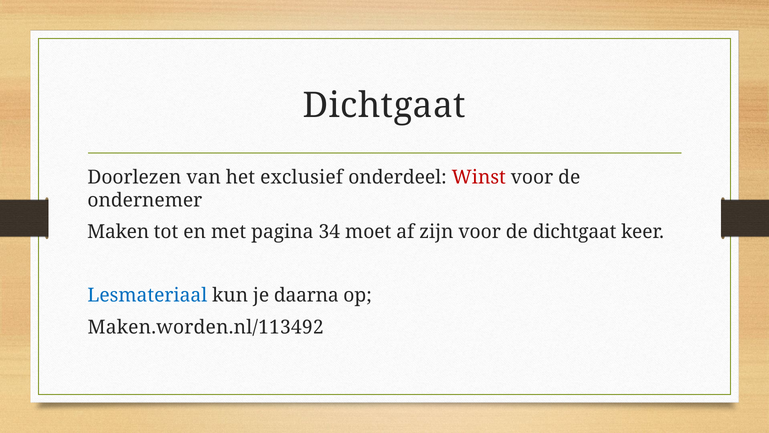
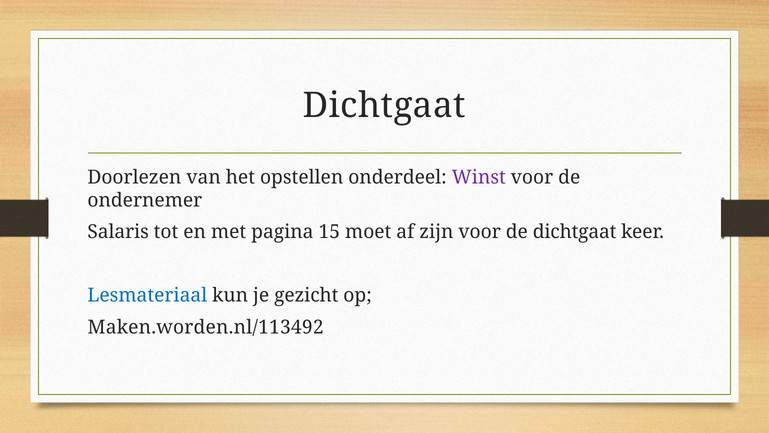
exclusief: exclusief -> opstellen (302, 177)
Winst colour: red -> purple (479, 177)
Maken: Maken -> Salaris (118, 232)
34: 34 -> 15 (329, 232)
daarna: daarna -> gezicht (306, 295)
